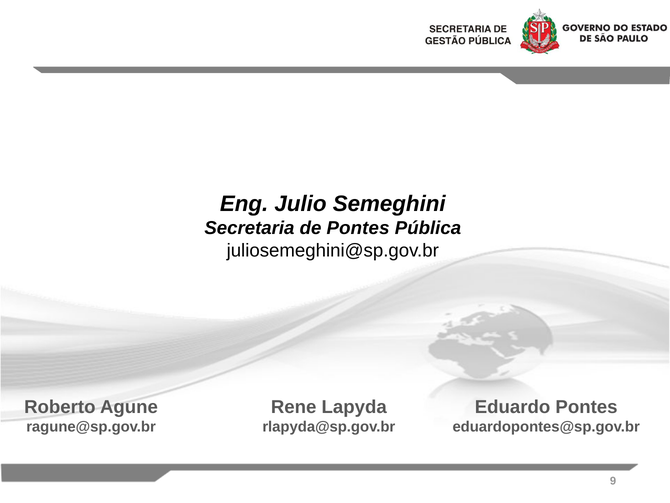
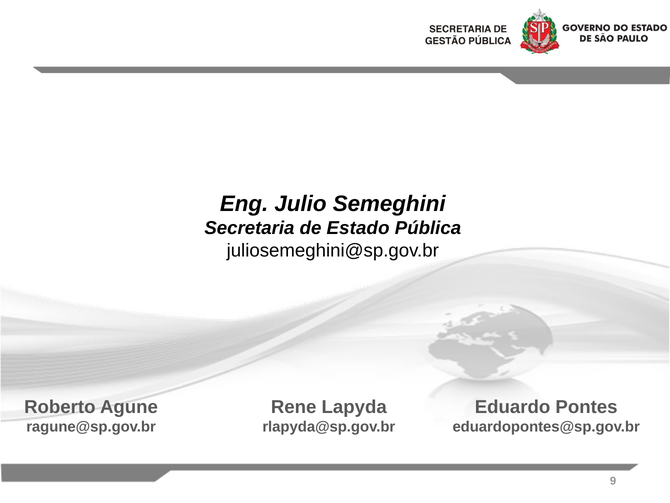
de Pontes: Pontes -> Estado (358, 228)
